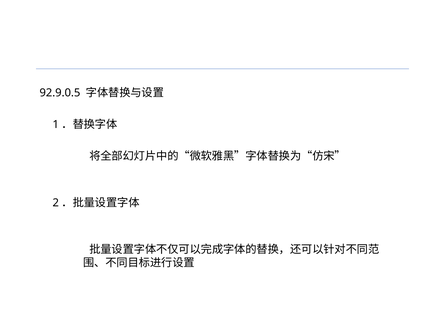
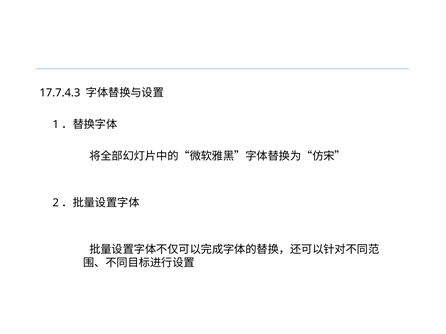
92.9.0.5: 92.9.0.5 -> 17.7.4.3 (60, 93)
